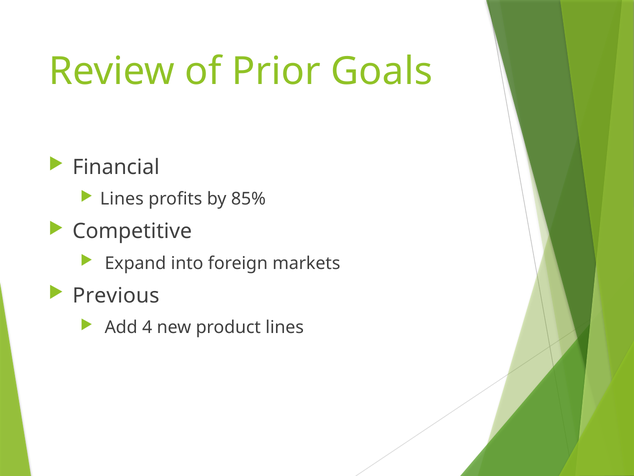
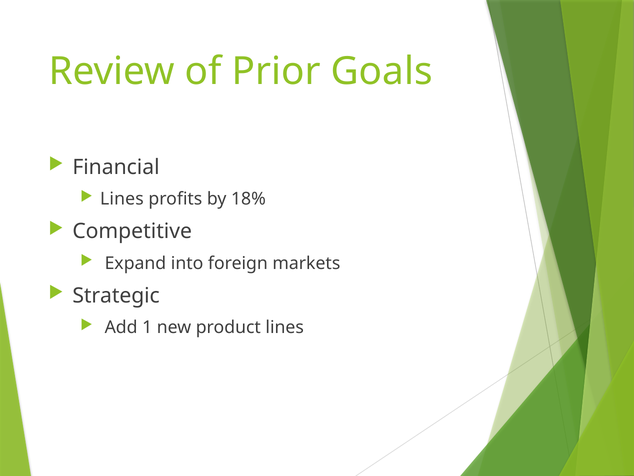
85%: 85% -> 18% (248, 199)
Previous: Previous -> Strategic (116, 295)
4: 4 -> 1 (147, 327)
